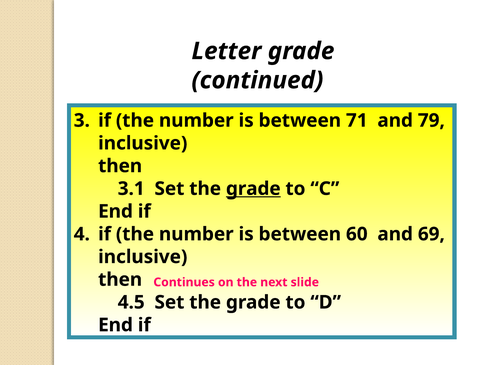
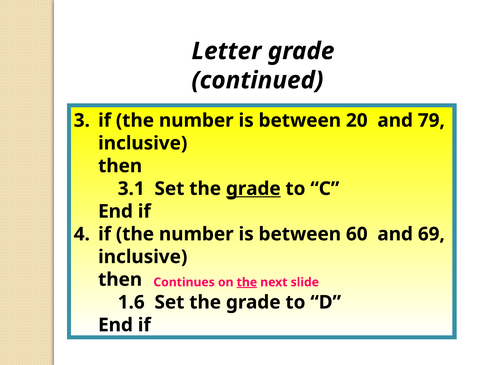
71: 71 -> 20 (357, 121)
the underline: none -> present (247, 282)
4.5: 4.5 -> 1.6 (131, 302)
